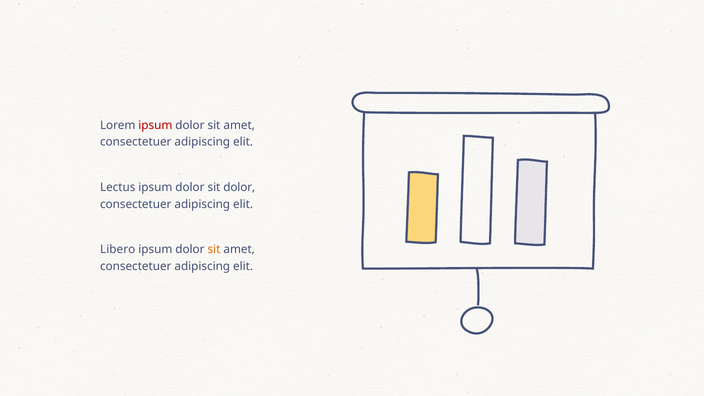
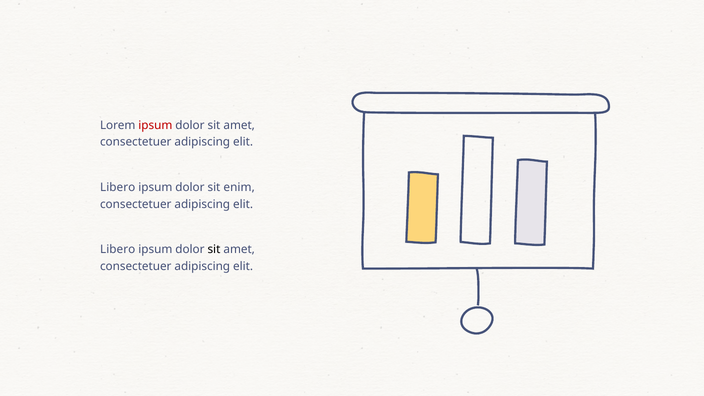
Lectus: Lectus -> Libero (118, 187)
sit dolor: dolor -> enim (239, 187)
sit colour: orange -> black (214, 249)
